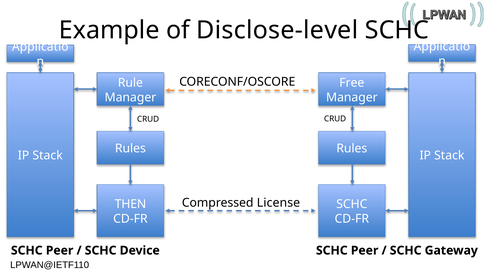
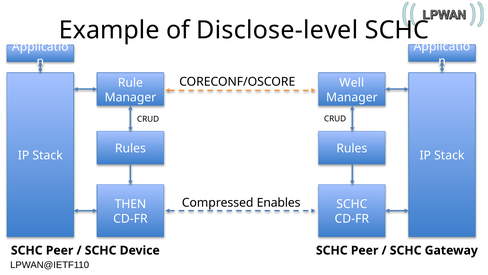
Free: Free -> Well (352, 82)
License: License -> Enables (279, 202)
